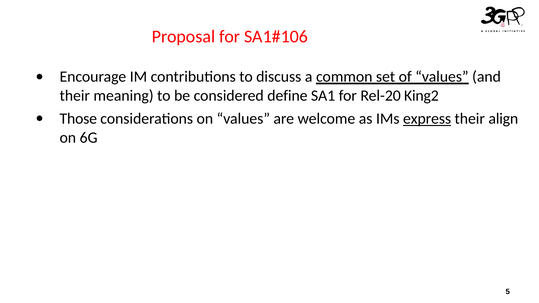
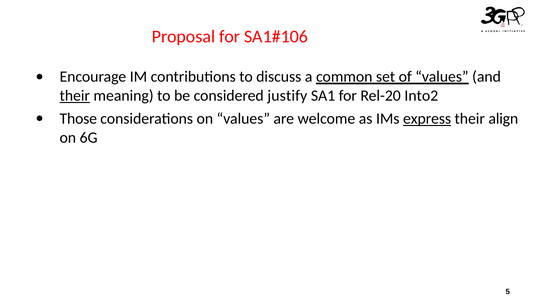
their underline: none -> present (75, 96)
define: define -> justify (287, 96)
King2: King2 -> Into2 (421, 96)
